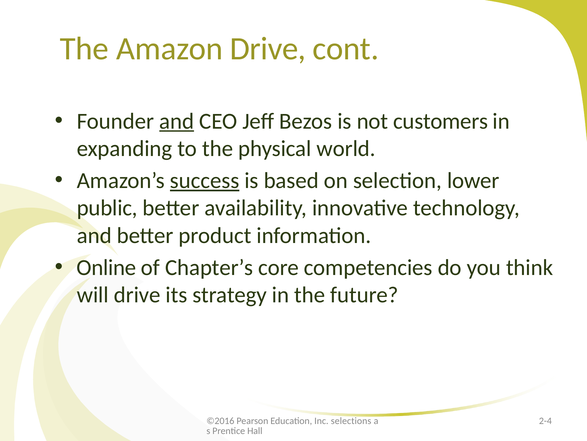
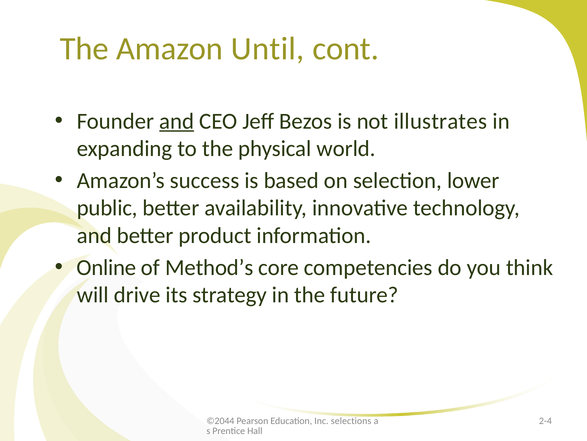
Amazon Drive: Drive -> Until (268, 49)
customers: customers -> illustrates (440, 121)
success underline: present -> none (205, 180)
Chapter’s: Chapter’s -> Method’s (209, 267)
©2016: ©2016 -> ©2044 (220, 420)
